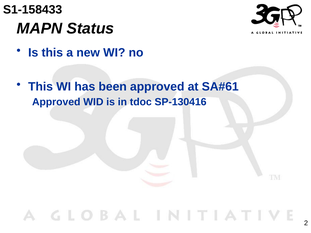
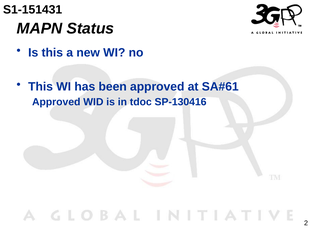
S1-158433: S1-158433 -> S1-151431 (33, 10)
